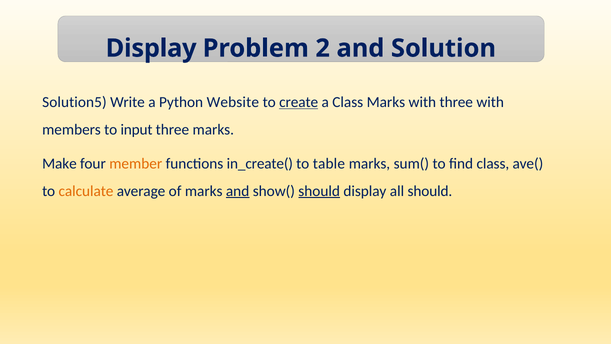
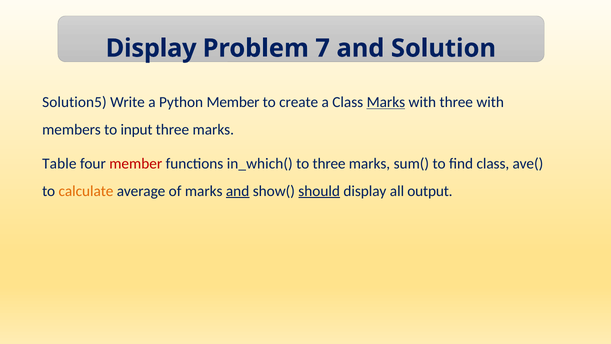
2: 2 -> 7 (323, 48)
Python Website: Website -> Member (233, 102)
create underline: present -> none (299, 102)
Marks underline: none -> present (386, 102)
Make: Make -> Table (59, 163)
member colour: orange -> red (136, 163)
in_create(: in_create( -> in_which( (260, 163)
to table: table -> three (329, 163)
all should: should -> output (430, 191)
